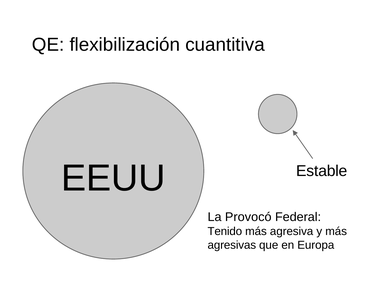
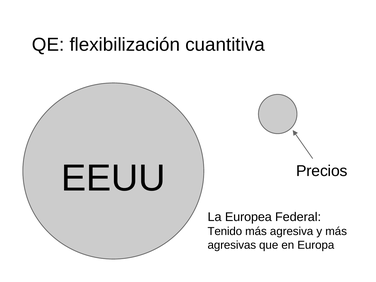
Estable: Estable -> Precios (322, 171)
Provocó: Provocó -> Europea (248, 217)
